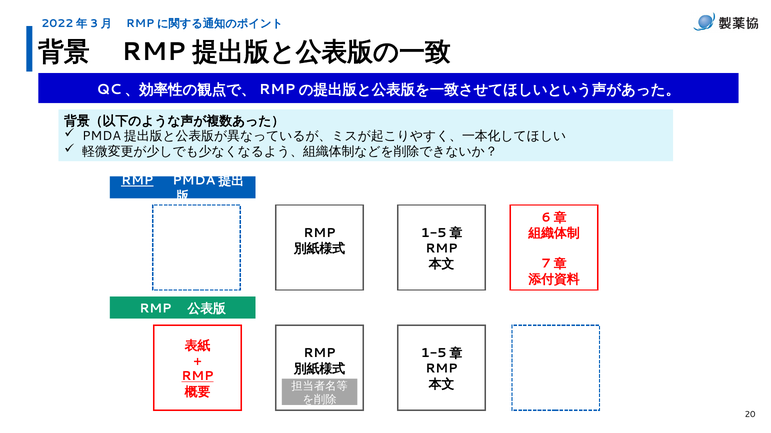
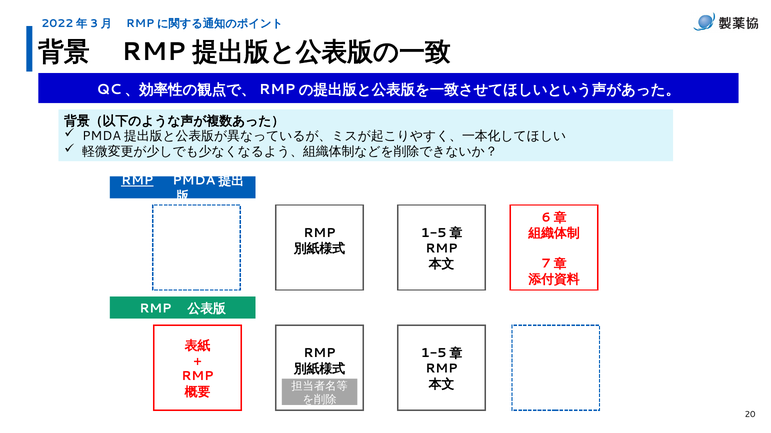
RMP underline: present -> none (197, 377)
